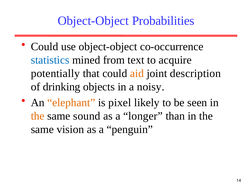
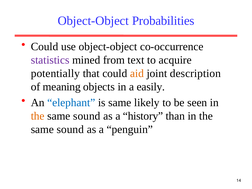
statistics colour: blue -> purple (50, 60)
drinking: drinking -> meaning (62, 87)
noisy: noisy -> easily (151, 87)
elephant colour: orange -> blue (71, 103)
is pixel: pixel -> same (120, 103)
longer: longer -> history (143, 116)
vision: vision -> sound (70, 129)
